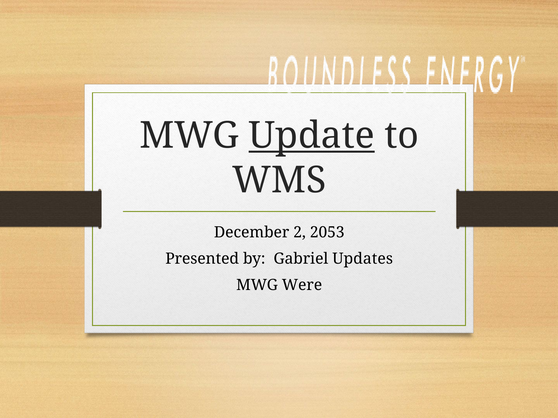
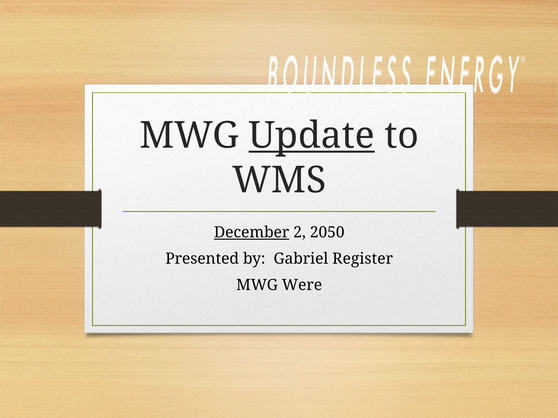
December underline: none -> present (252, 233)
2053: 2053 -> 2050 (327, 233)
Updates: Updates -> Register (363, 259)
